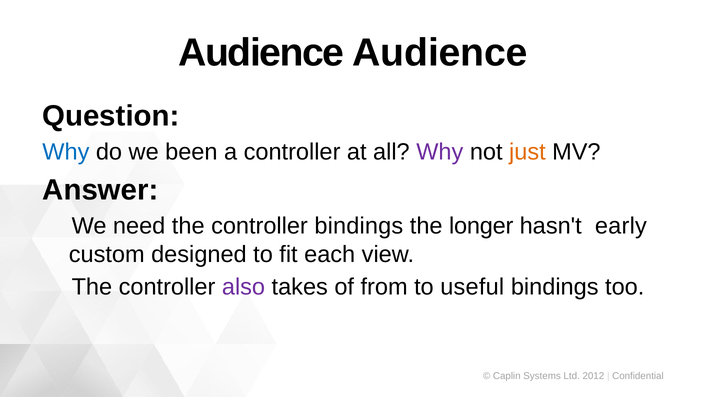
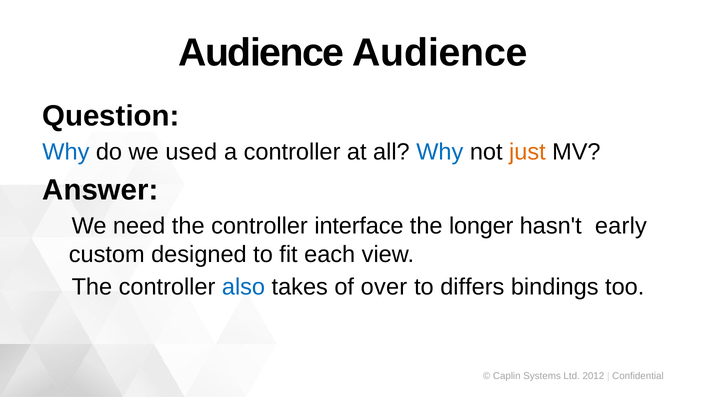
been: been -> used (191, 152)
Why colour: purple -> blue (440, 152)
controller bindings: bindings -> interface (359, 226)
also colour: purple -> blue (244, 287)
from: from -> over (384, 287)
useful: useful -> differs (472, 287)
